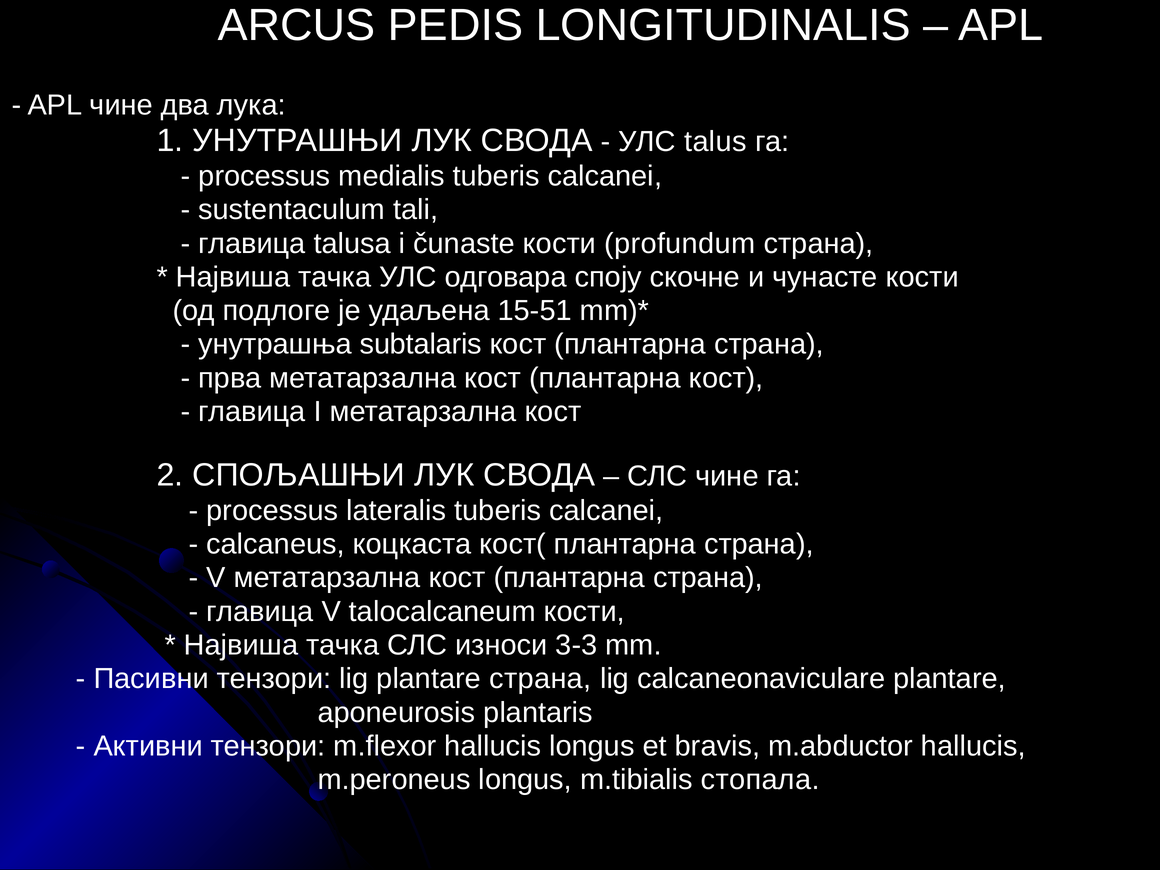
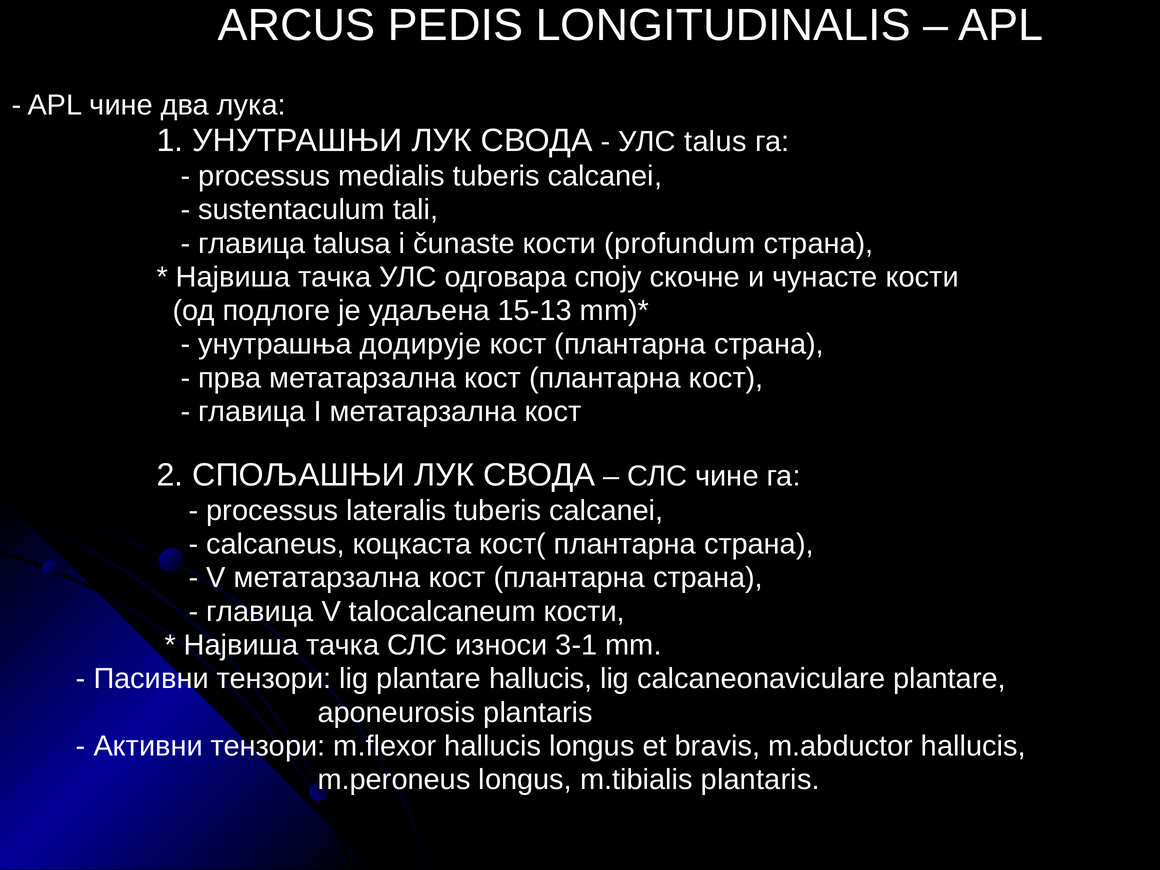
15-51: 15-51 -> 15-13 (535, 311)
subtalaris: subtalaris -> додирује (421, 344)
3-3: 3-3 -> 3-1 (576, 645)
plantare страна: страна -> hallucis (541, 679)
m.tibialis стопала: стопала -> plantaris (760, 780)
